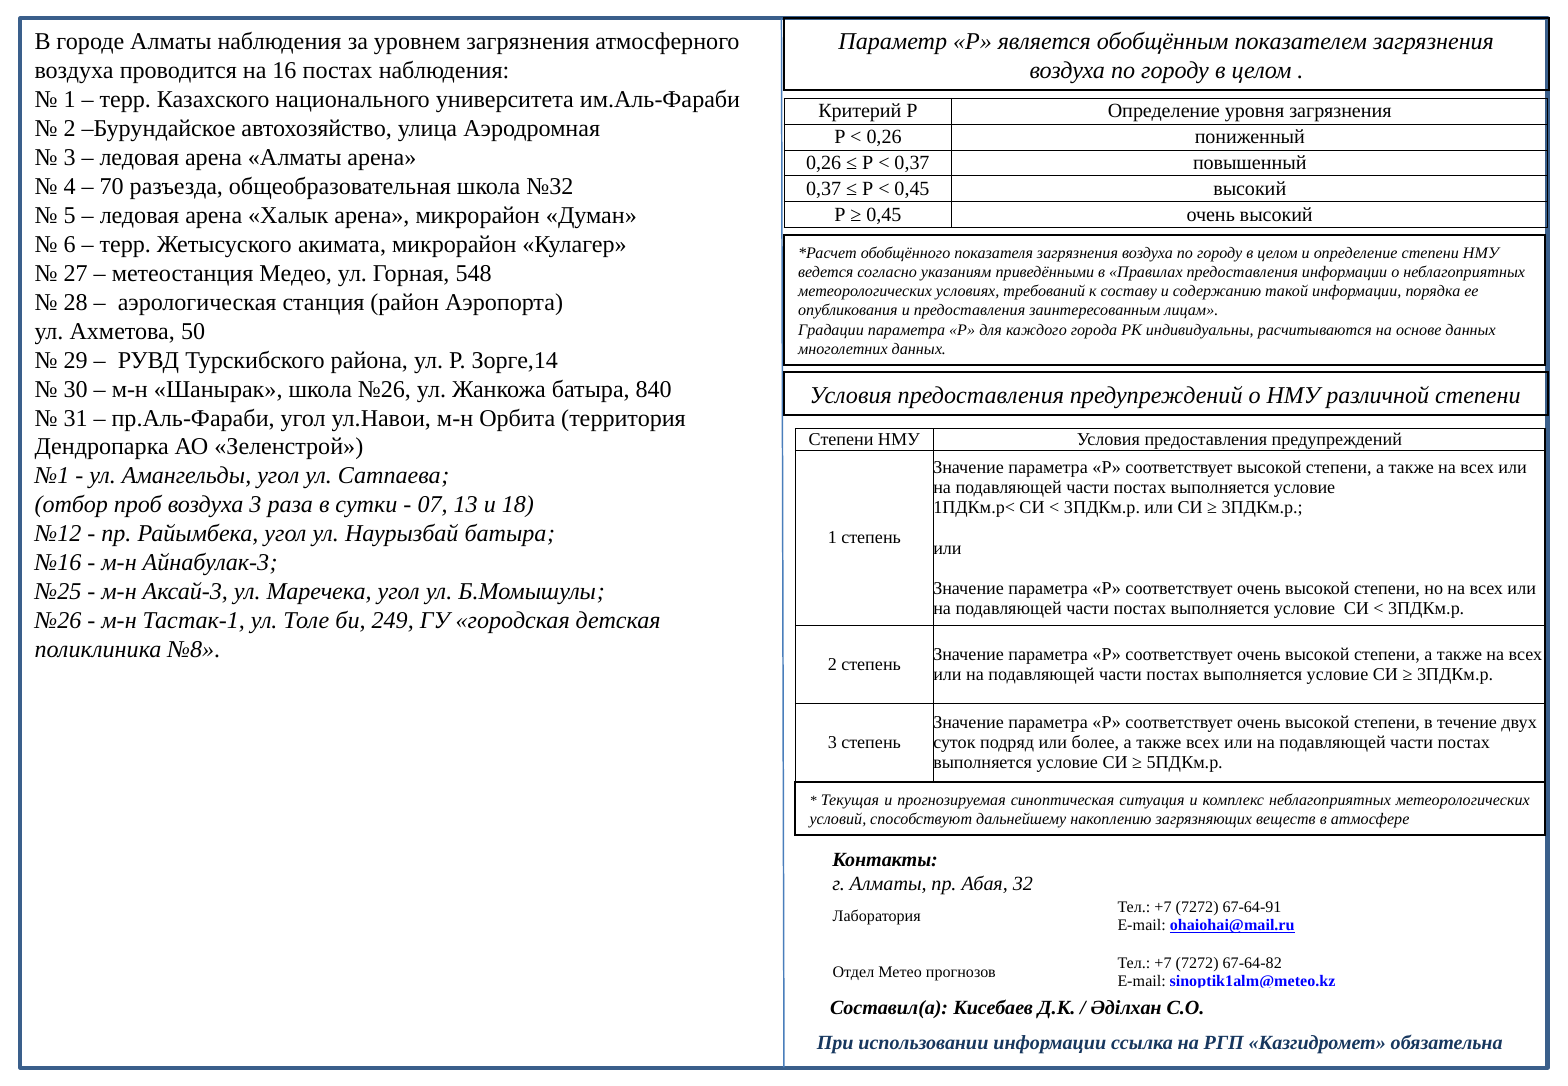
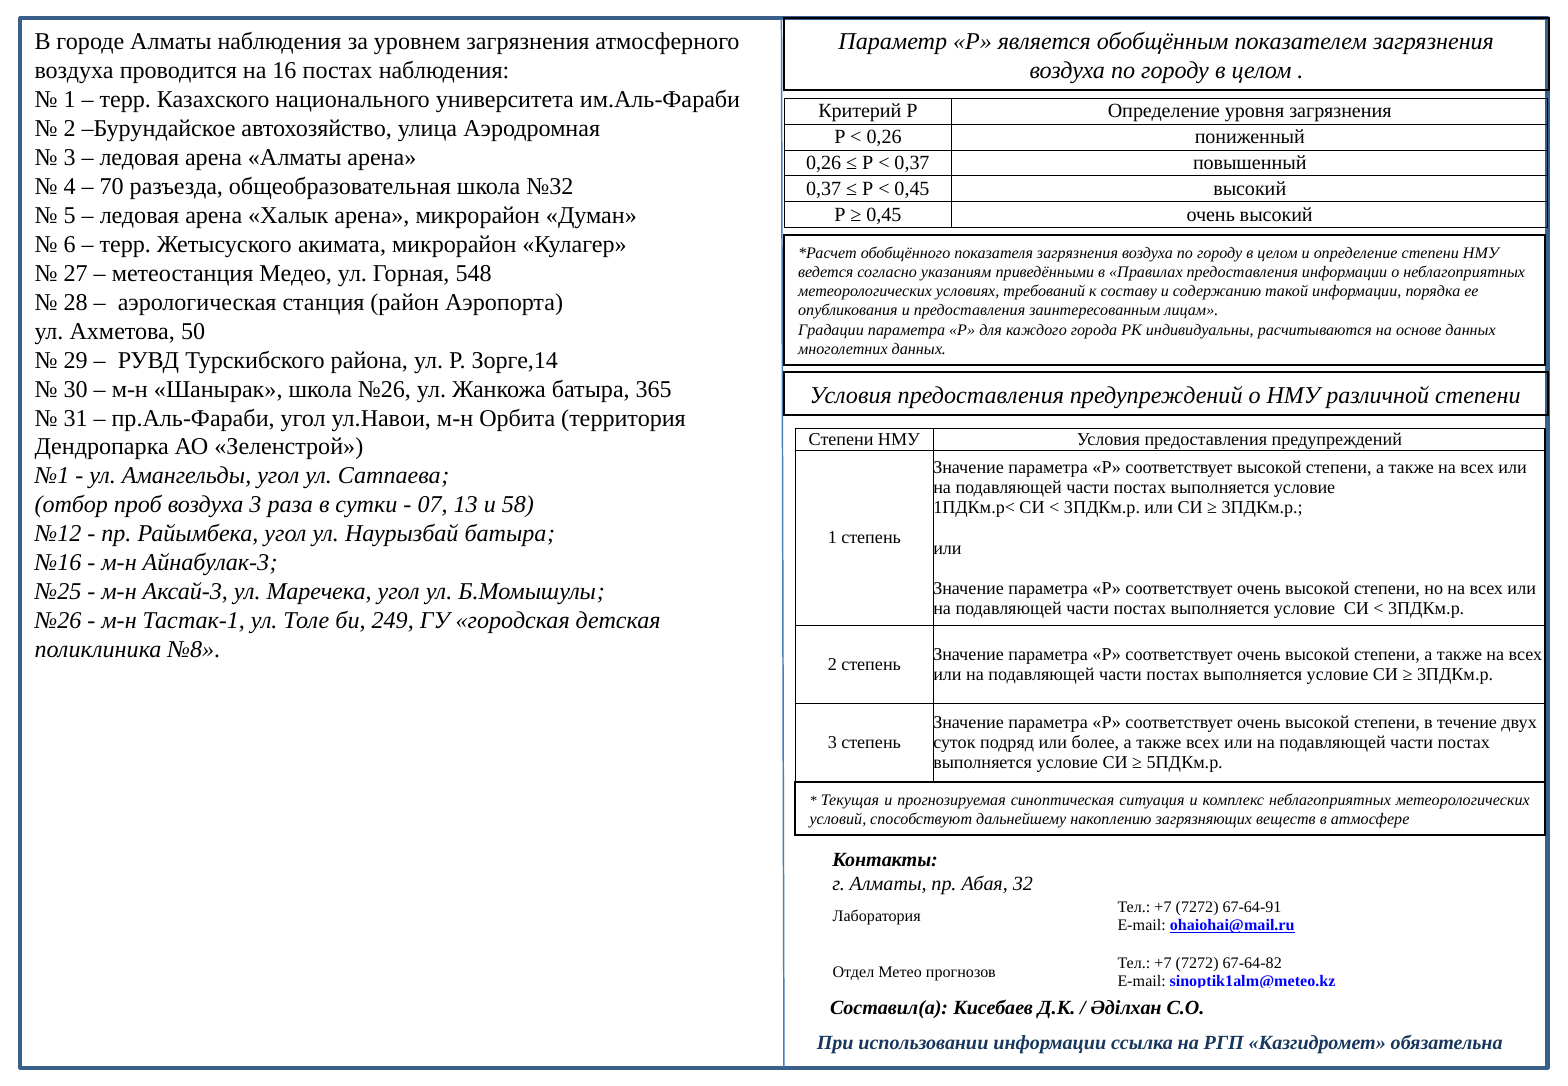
840: 840 -> 365 (654, 389)
18: 18 -> 58 (518, 505)
